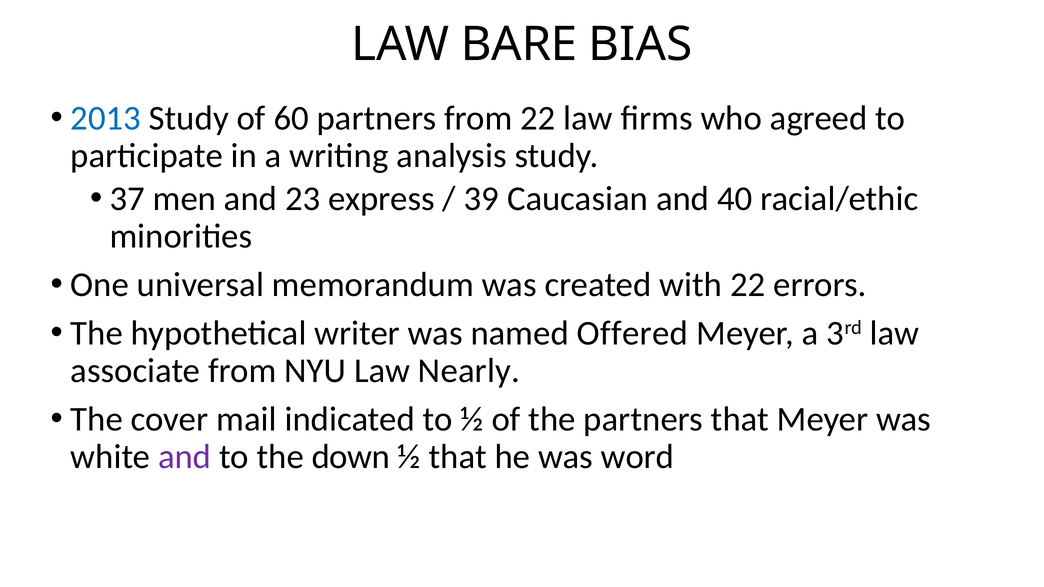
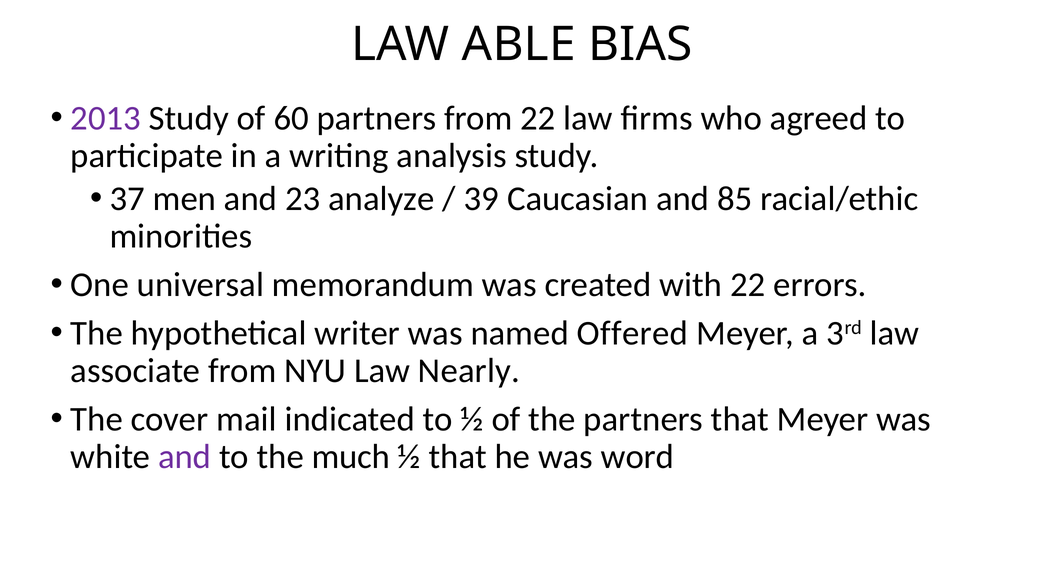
BARE: BARE -> ABLE (519, 44)
2013 colour: blue -> purple (106, 118)
express: express -> analyze (381, 199)
40: 40 -> 85 (735, 199)
down: down -> much (351, 457)
